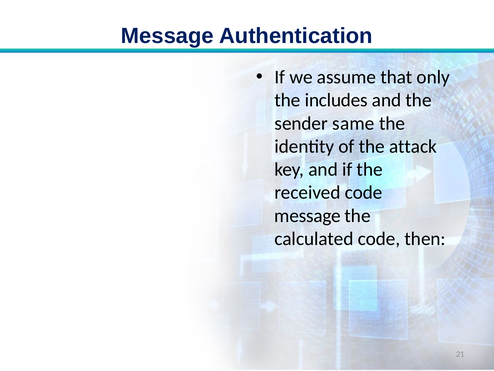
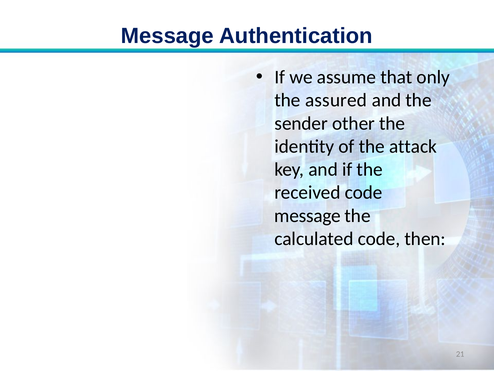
includes: includes -> assured (336, 100)
same: same -> other (354, 123)
